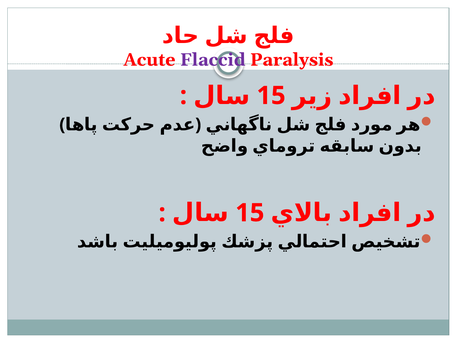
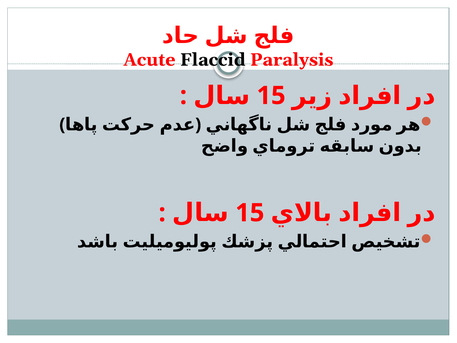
Flaccid colour: purple -> black (213, 60)
